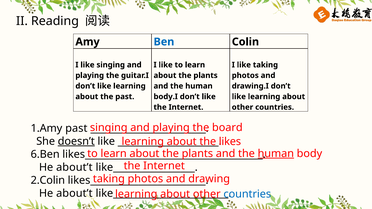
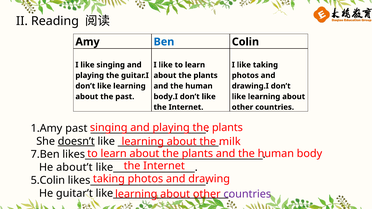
board: board -> plants (227, 128)
likes: likes -> milk (230, 142)
human underline: present -> none (276, 154)
6.Ben: 6.Ben -> 7.Ben (45, 154)
2.Colin: 2.Colin -> 5.Colin (48, 180)
about’t: about’t -> guitar’t (74, 193)
countries colour: blue -> purple (247, 194)
